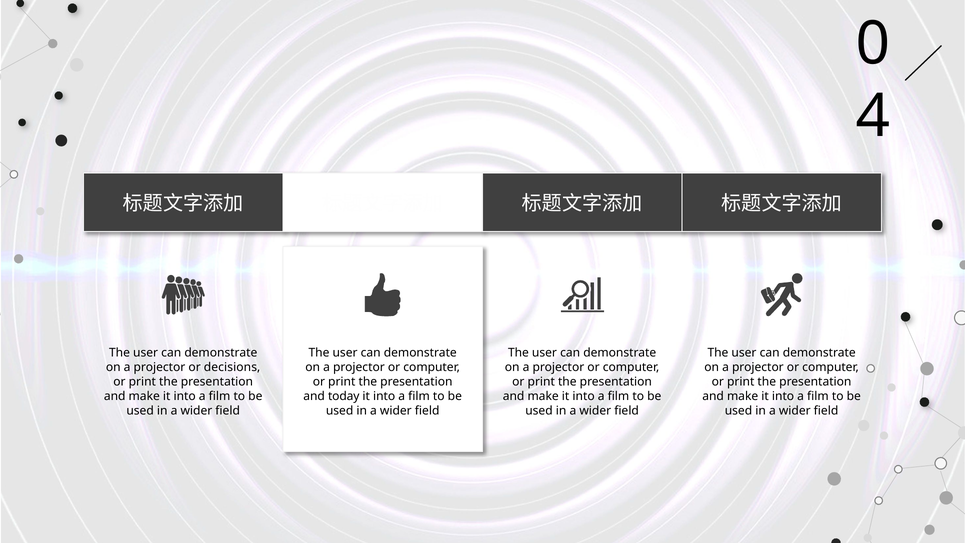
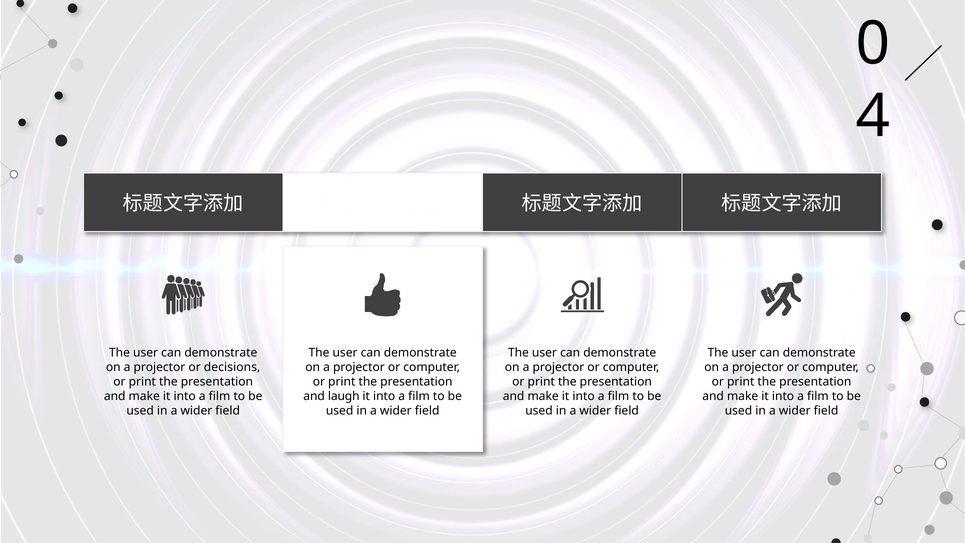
today: today -> laugh (344, 396)
